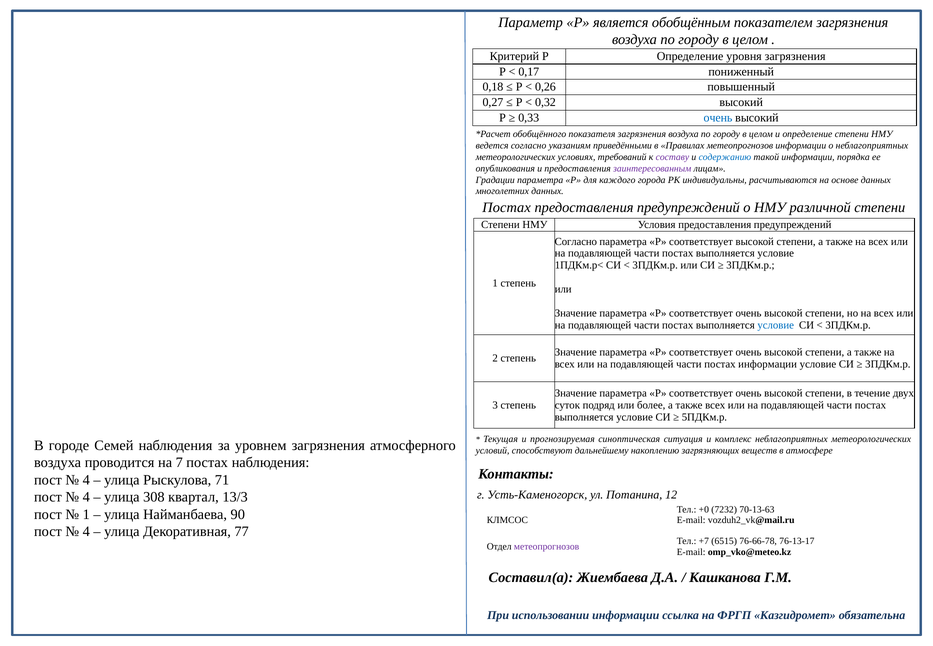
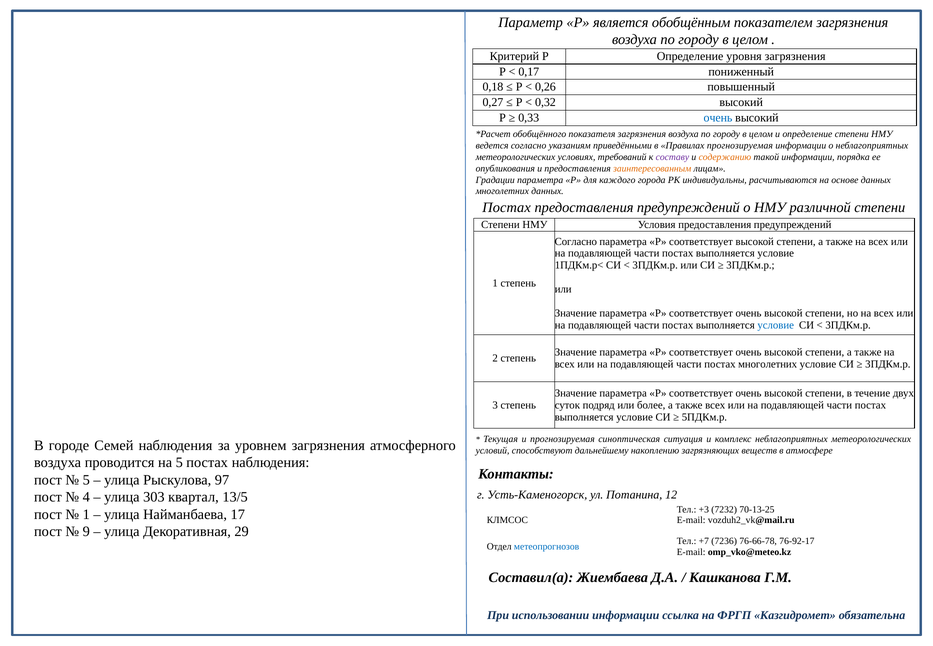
Правилах метеопрогнозов: метеопрогнозов -> прогнозируемая (740, 145)
содержанию colour: blue -> orange (725, 157)
заинтересованным colour: purple -> orange (652, 168)
постах информации: информации -> многолетних (768, 364)
на 7: 7 -> 5 (179, 463)
4: 4 -> 5 (86, 480)
71: 71 -> 97 (222, 480)
308: 308 -> 303 (154, 497)
13/3: 13/3 -> 13/5 (235, 497)
+0: +0 -> +3 (704, 510)
70-13-63: 70-13-63 -> 70-13-25 (757, 510)
90: 90 -> 17 (238, 514)
4: 4 -> 9 (86, 532)
77: 77 -> 29 (242, 532)
6515: 6515 -> 7236 (724, 541)
76-13-17: 76-13-17 -> 76-92-17 (797, 541)
метеопрогнозов colour: purple -> blue (547, 547)
